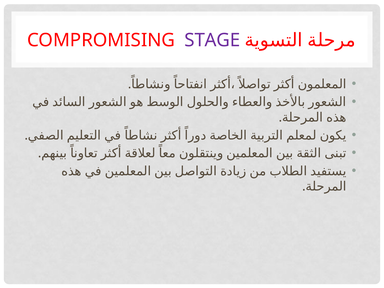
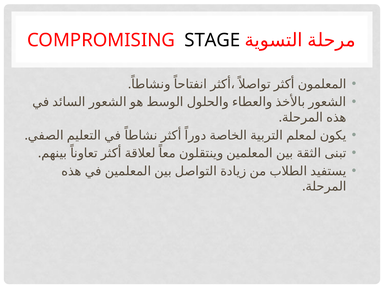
STAGE colour: purple -> black (212, 40)
